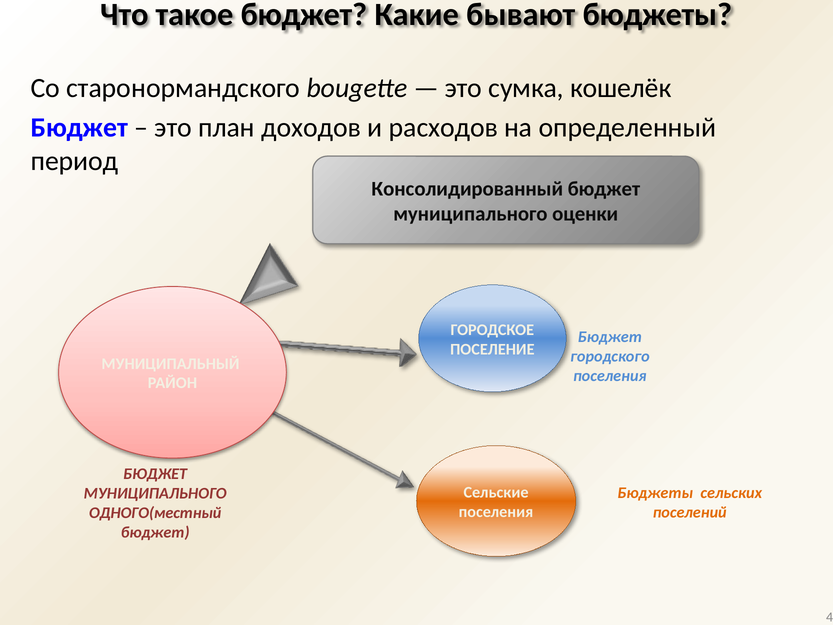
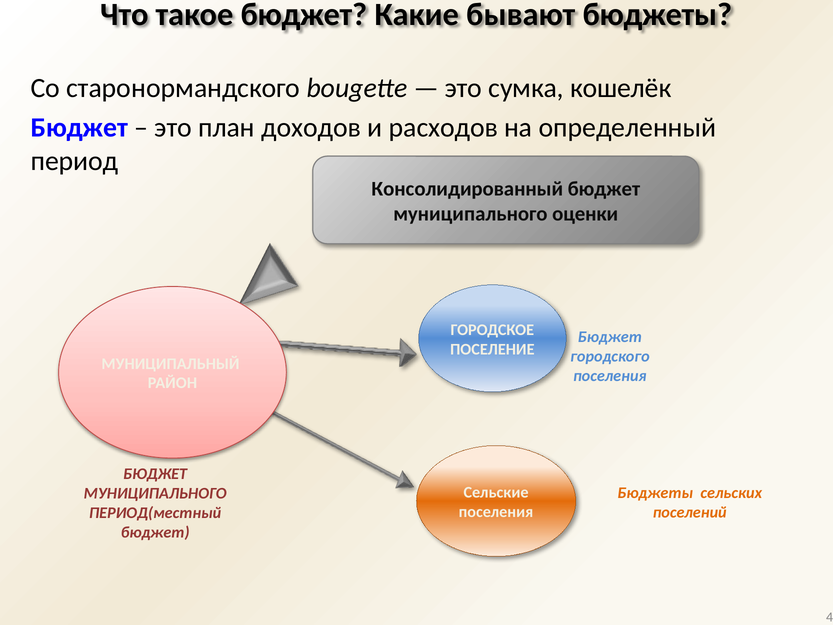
ОДНОГО(местный: ОДНОГО(местный -> ПЕРИОД(местный (155, 513)
